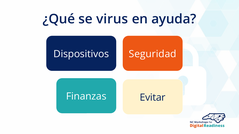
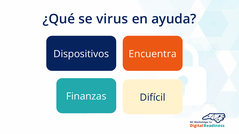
Seguridad: Seguridad -> Encuentra (153, 54)
Evitar: Evitar -> Difícil (153, 98)
